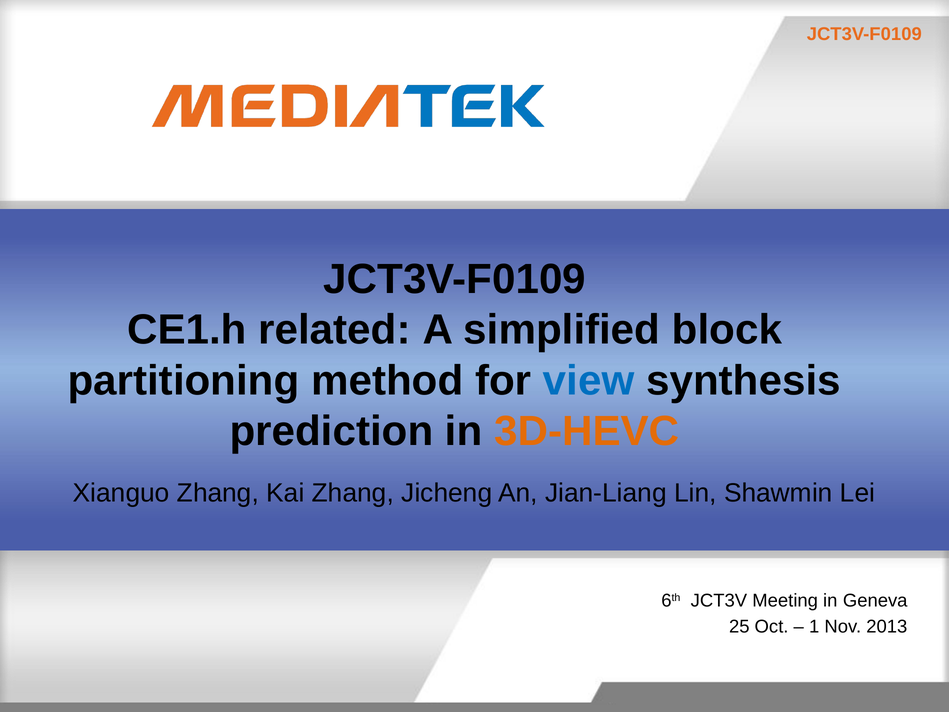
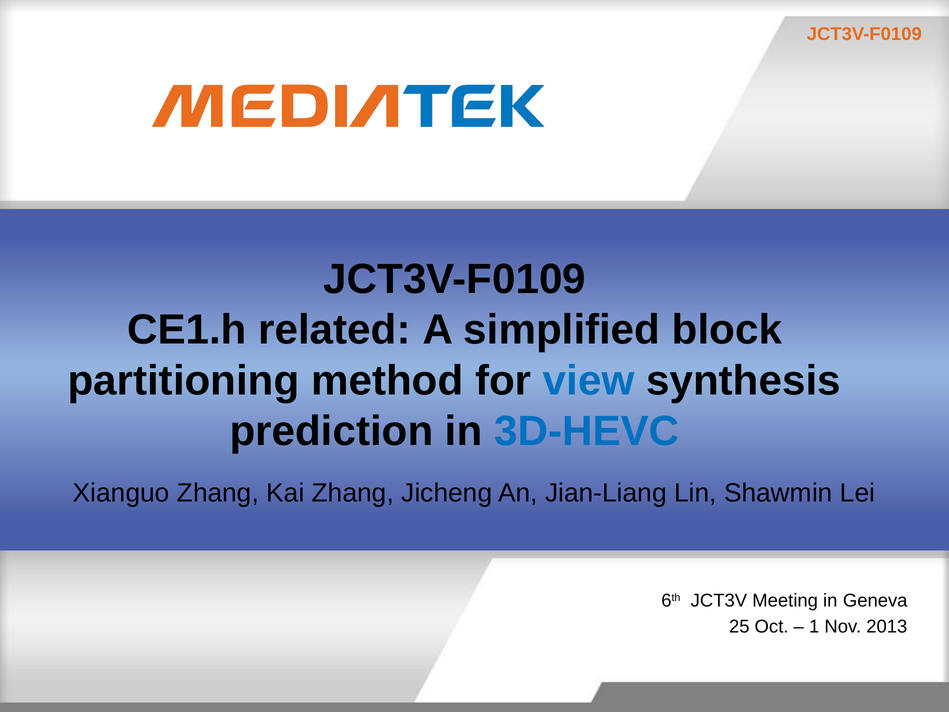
3D-HEVC colour: orange -> blue (587, 431)
